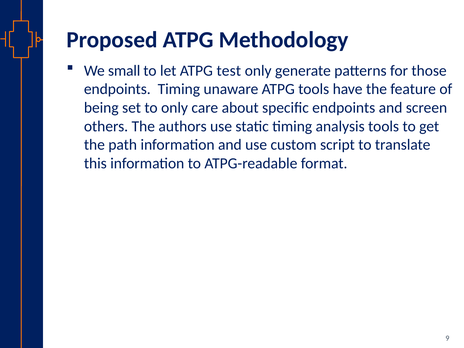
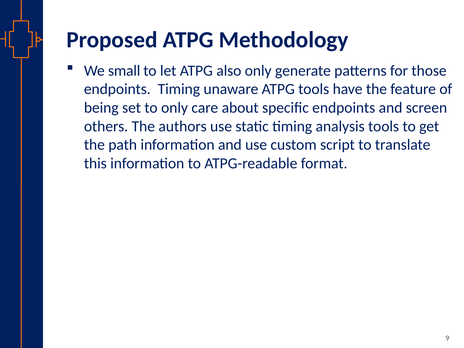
test: test -> also (229, 71)
